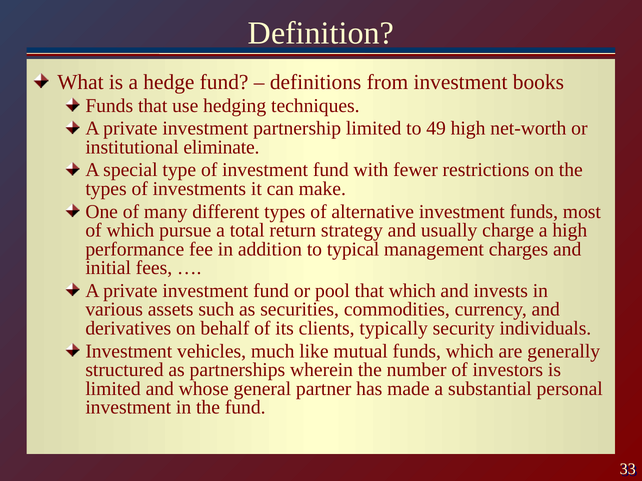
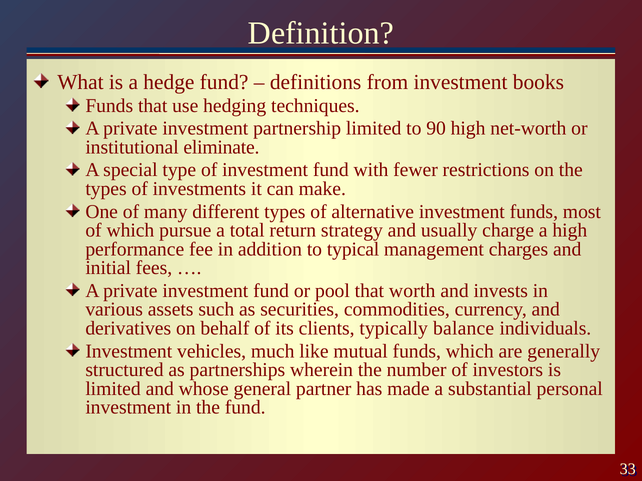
49: 49 -> 90 (436, 129)
that which: which -> worth (412, 291)
security: security -> balance (464, 329)
